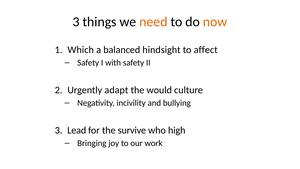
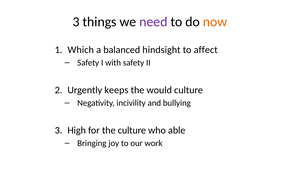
need colour: orange -> purple (153, 22)
adapt: adapt -> keeps (116, 90)
Lead: Lead -> High (77, 130)
the survive: survive -> culture (132, 130)
high: high -> able (177, 130)
